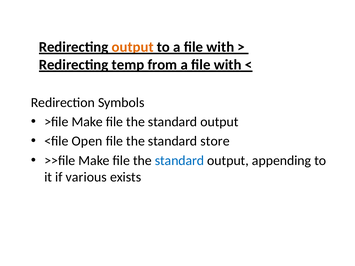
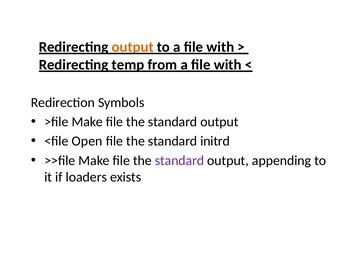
store: store -> initrd (215, 141)
standard colour: blue -> purple (179, 161)
various: various -> loaders (86, 177)
